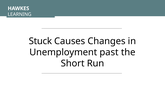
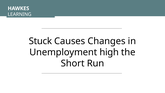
past: past -> high (109, 52)
